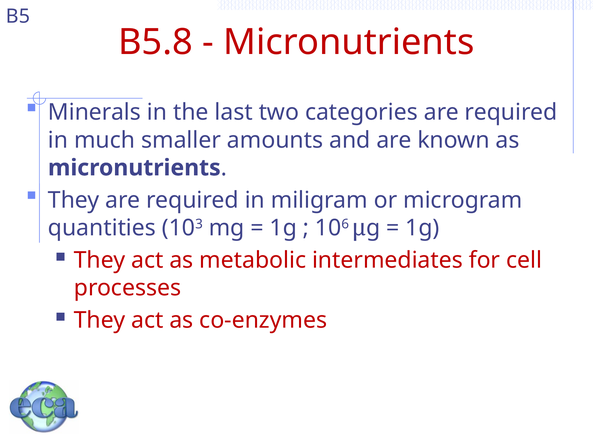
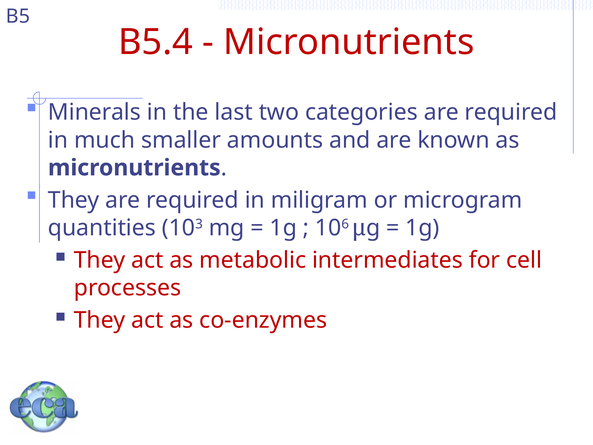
B5.8: B5.8 -> B5.4 (155, 42)
